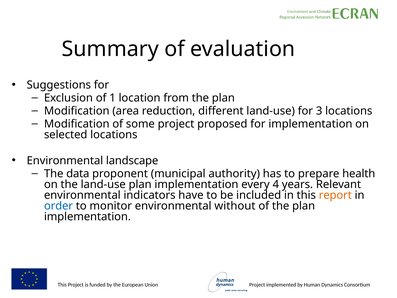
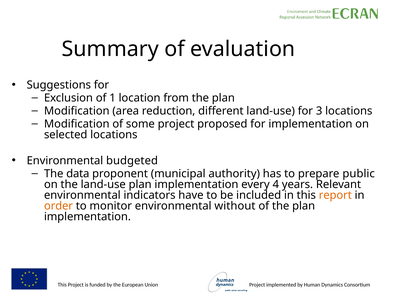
landscape: landscape -> budgeted (132, 161)
health: health -> public (359, 174)
order colour: blue -> orange (58, 206)
